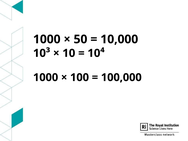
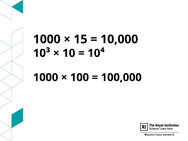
50: 50 -> 15 (80, 39)
